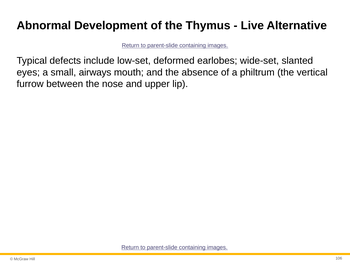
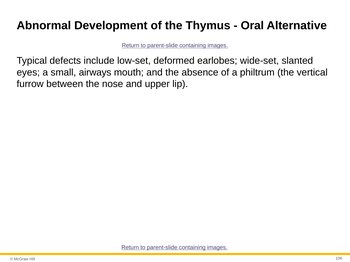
Live: Live -> Oral (252, 25)
